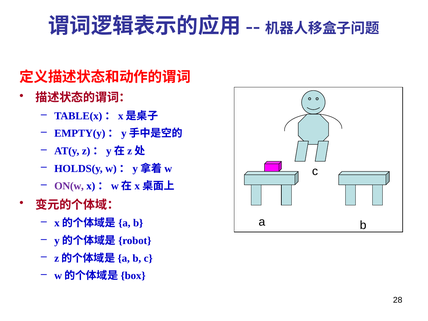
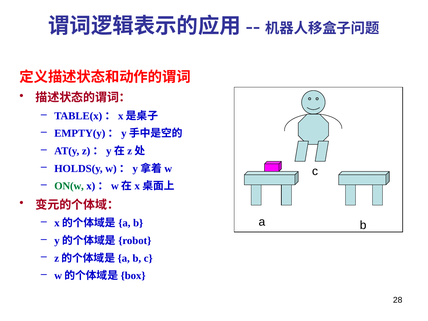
ON(w colour: purple -> green (69, 186)
